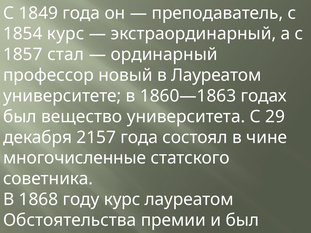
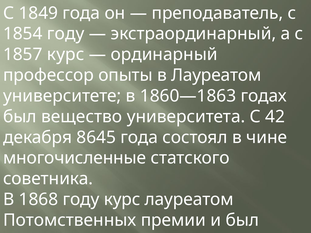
1854 курс: курс -> году (66, 34)
1857 стал: стал -> курс (66, 55)
новый: новый -> опыты (126, 75)
29: 29 -> 42 (275, 117)
2157: 2157 -> 8645 (96, 137)
Обстоятельства: Обстоятельства -> Потомственных (70, 220)
